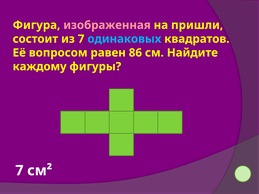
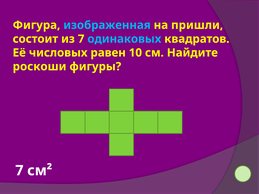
изображенная colour: pink -> light blue (107, 25)
вопросом: вопросом -> числовых (58, 53)
86: 86 -> 10 (135, 53)
каждому: каждому -> роскоши (40, 67)
